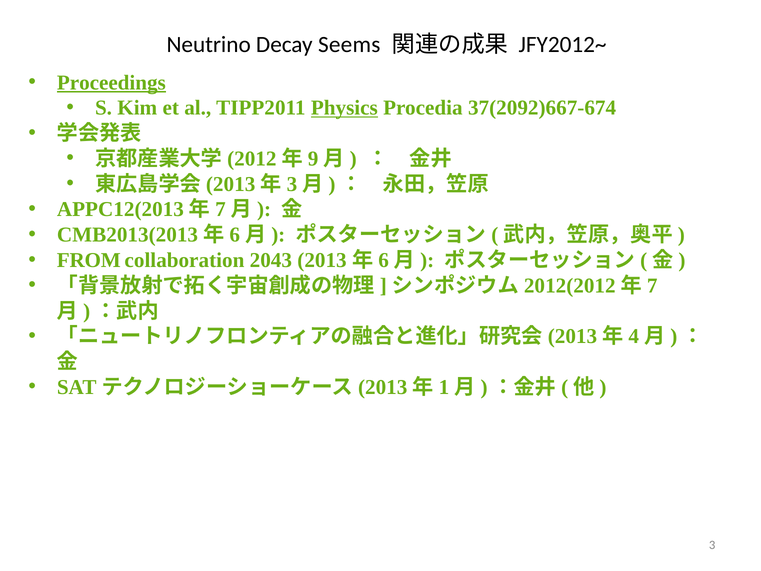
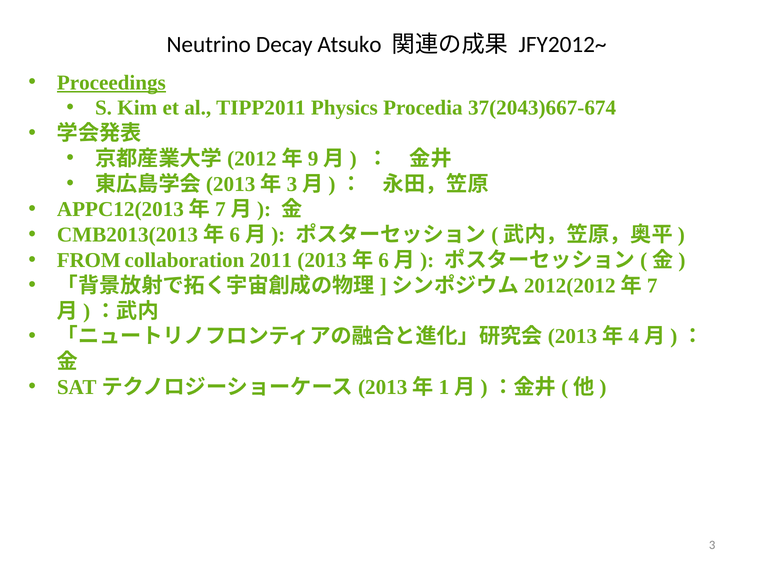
Seems: Seems -> Atsuko (349, 45)
Physics underline: present -> none (344, 108)
37(2092)667-674: 37(2092)667-674 -> 37(2043)667-674 (542, 108)
2043: 2043 -> 2011 (271, 260)
